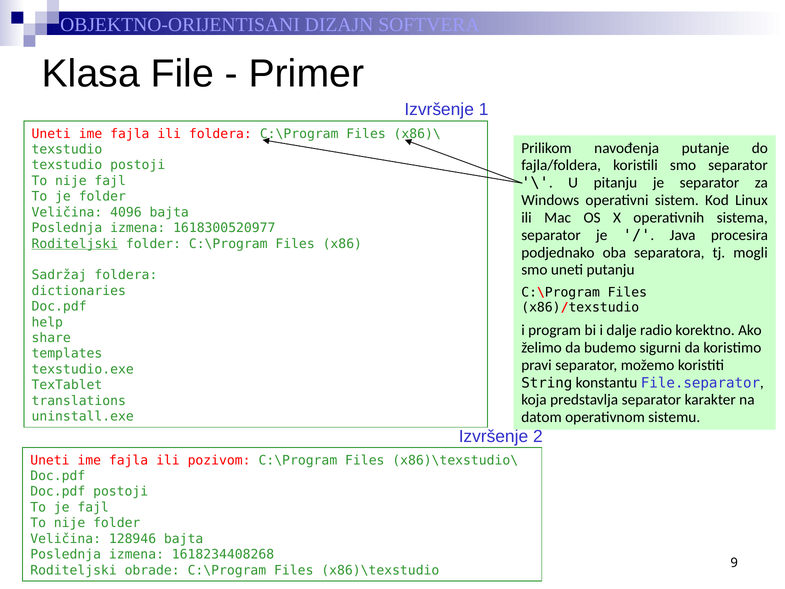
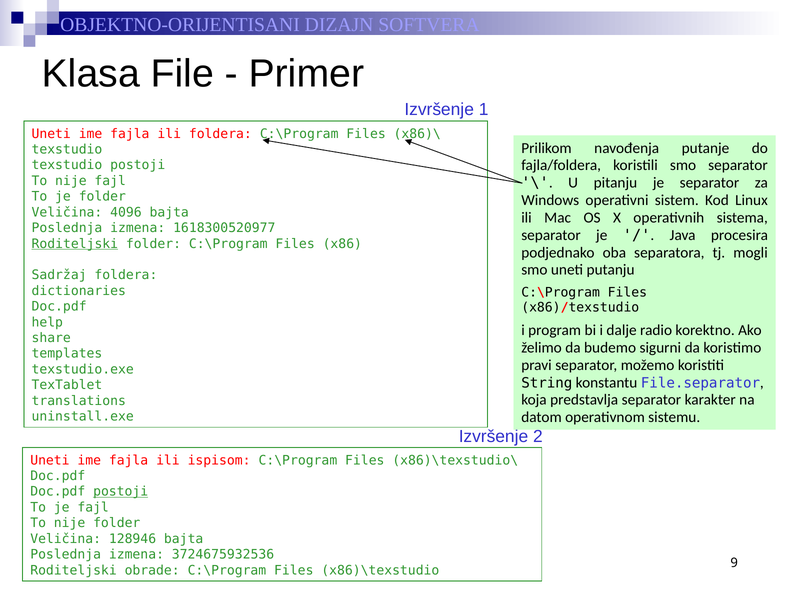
pozivom: pozivom -> ispisom (219, 460)
postoji underline: none -> present (121, 491)
1618234408268: 1618234408268 -> 3724675932536 (223, 554)
